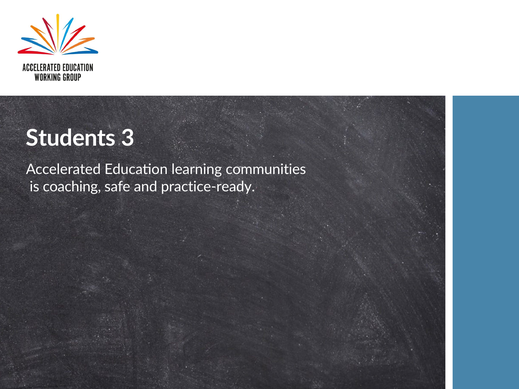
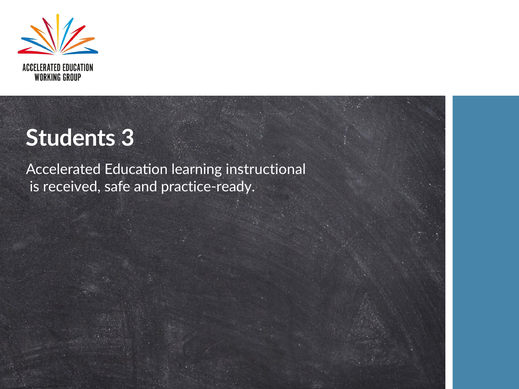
communities: communities -> instructional (266, 169)
coaching: coaching -> received (72, 187)
